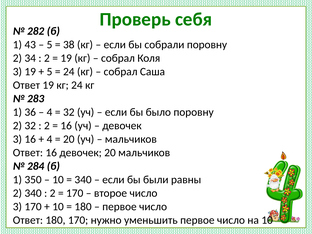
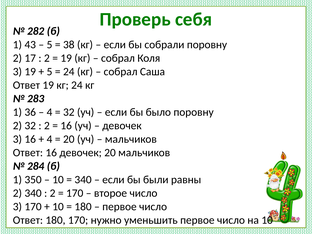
34: 34 -> 17 (30, 58)
